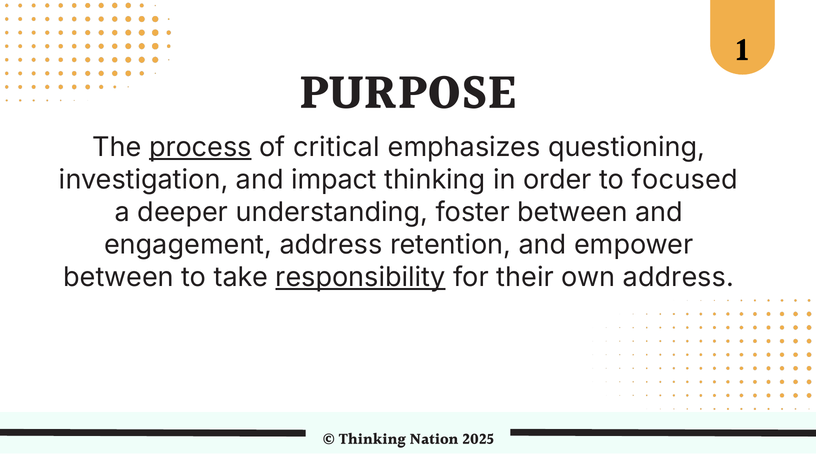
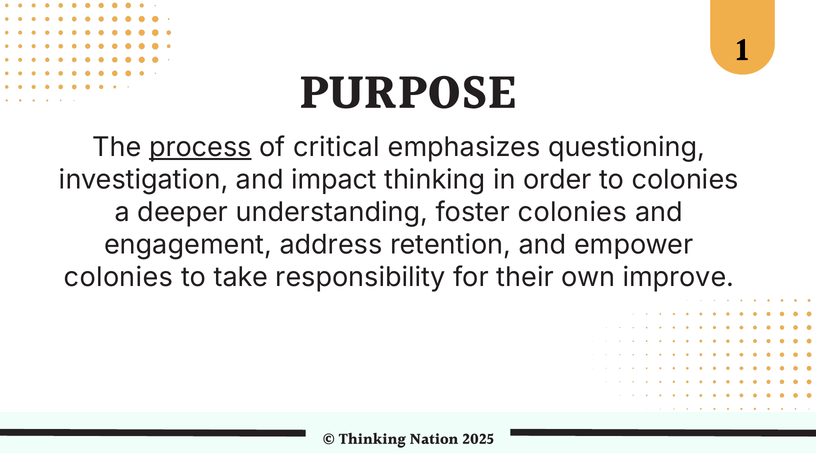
to focused: focused -> colonies (685, 180)
foster between: between -> colonies (572, 212)
between: between -> colonies (118, 277)
responsibility underline: present -> none (360, 277)
own address: address -> improve (678, 277)
